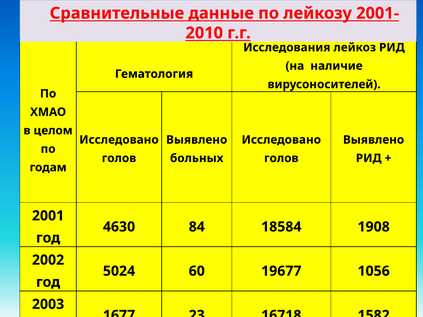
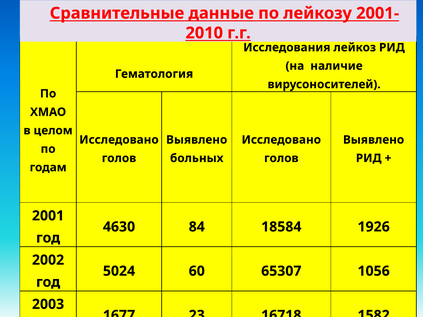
1908: 1908 -> 1926 (374, 227)
19677: 19677 -> 65307 (281, 271)
